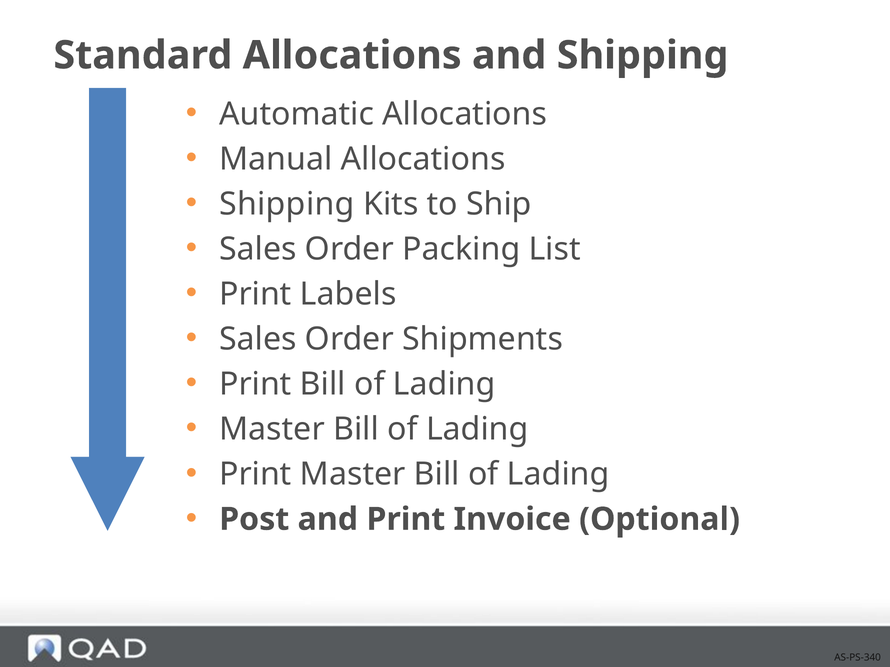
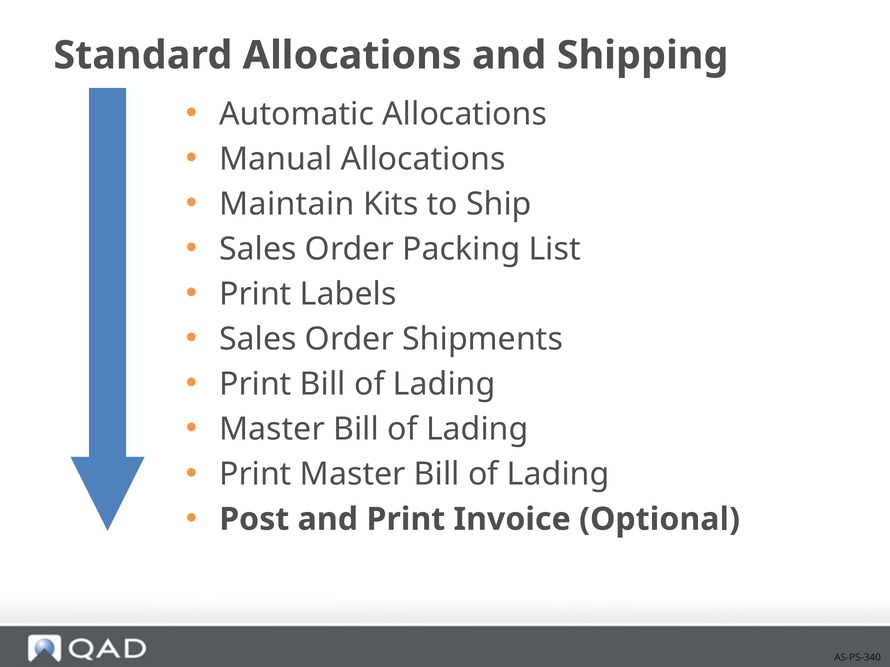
Shipping: Shipping -> Maintain (287, 204)
